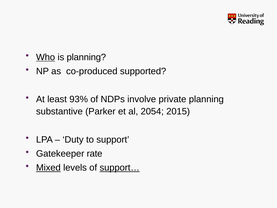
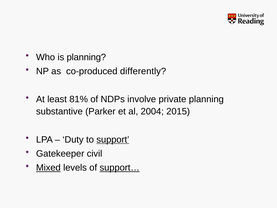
Who underline: present -> none (46, 57)
supported: supported -> differently (143, 71)
93%: 93% -> 81% (79, 99)
2054: 2054 -> 2004 (152, 111)
support underline: none -> present (113, 139)
rate: rate -> civil (95, 153)
